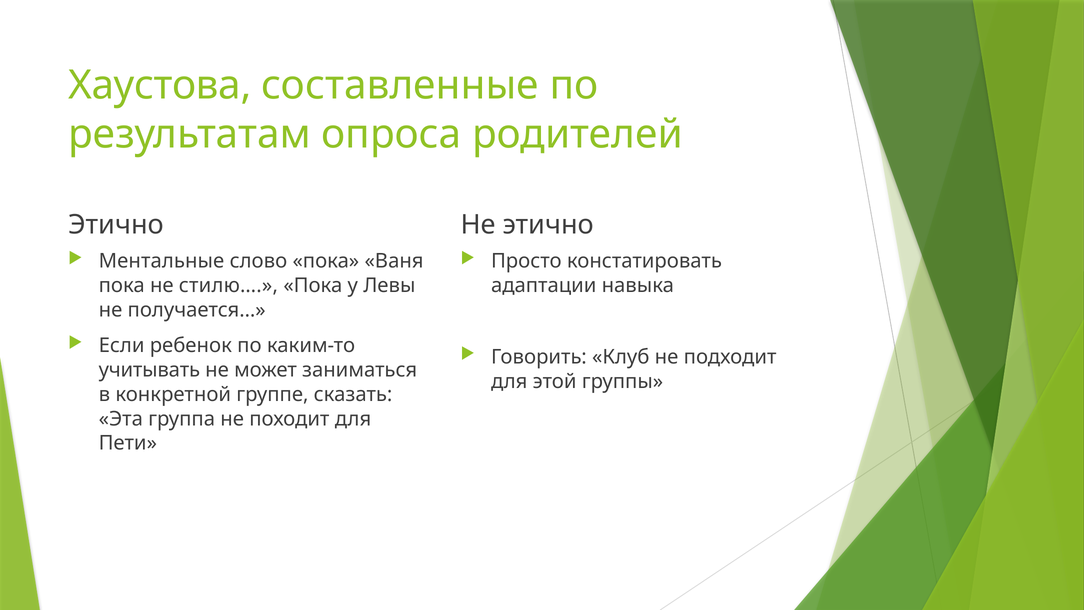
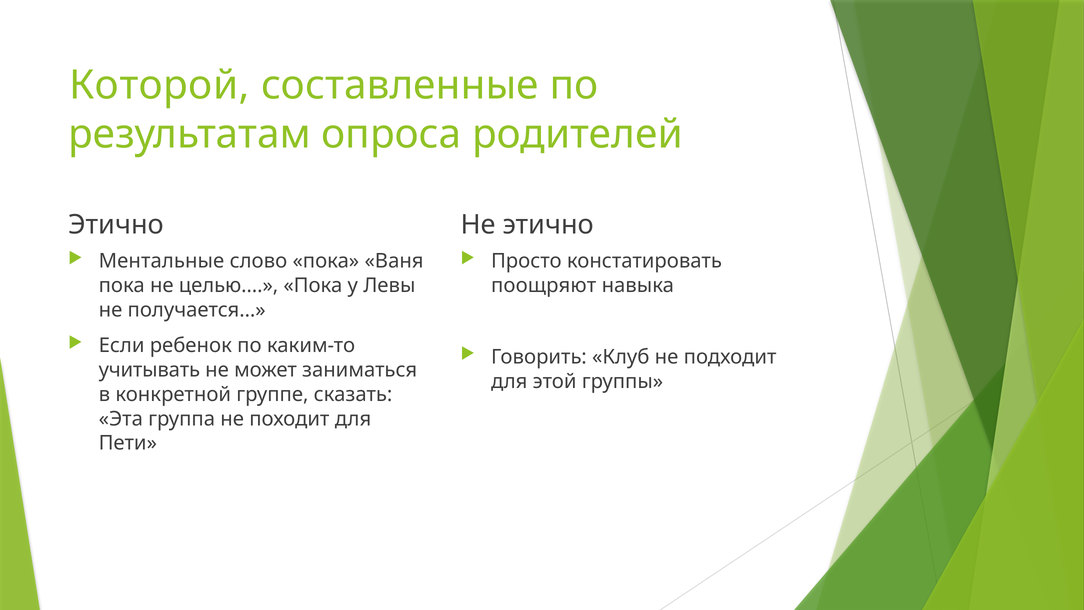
Хаустова: Хаустова -> Которой (159, 85)
стилю…: стилю… -> целью… (229, 285)
адаптации: адаптации -> поощряют (544, 285)
